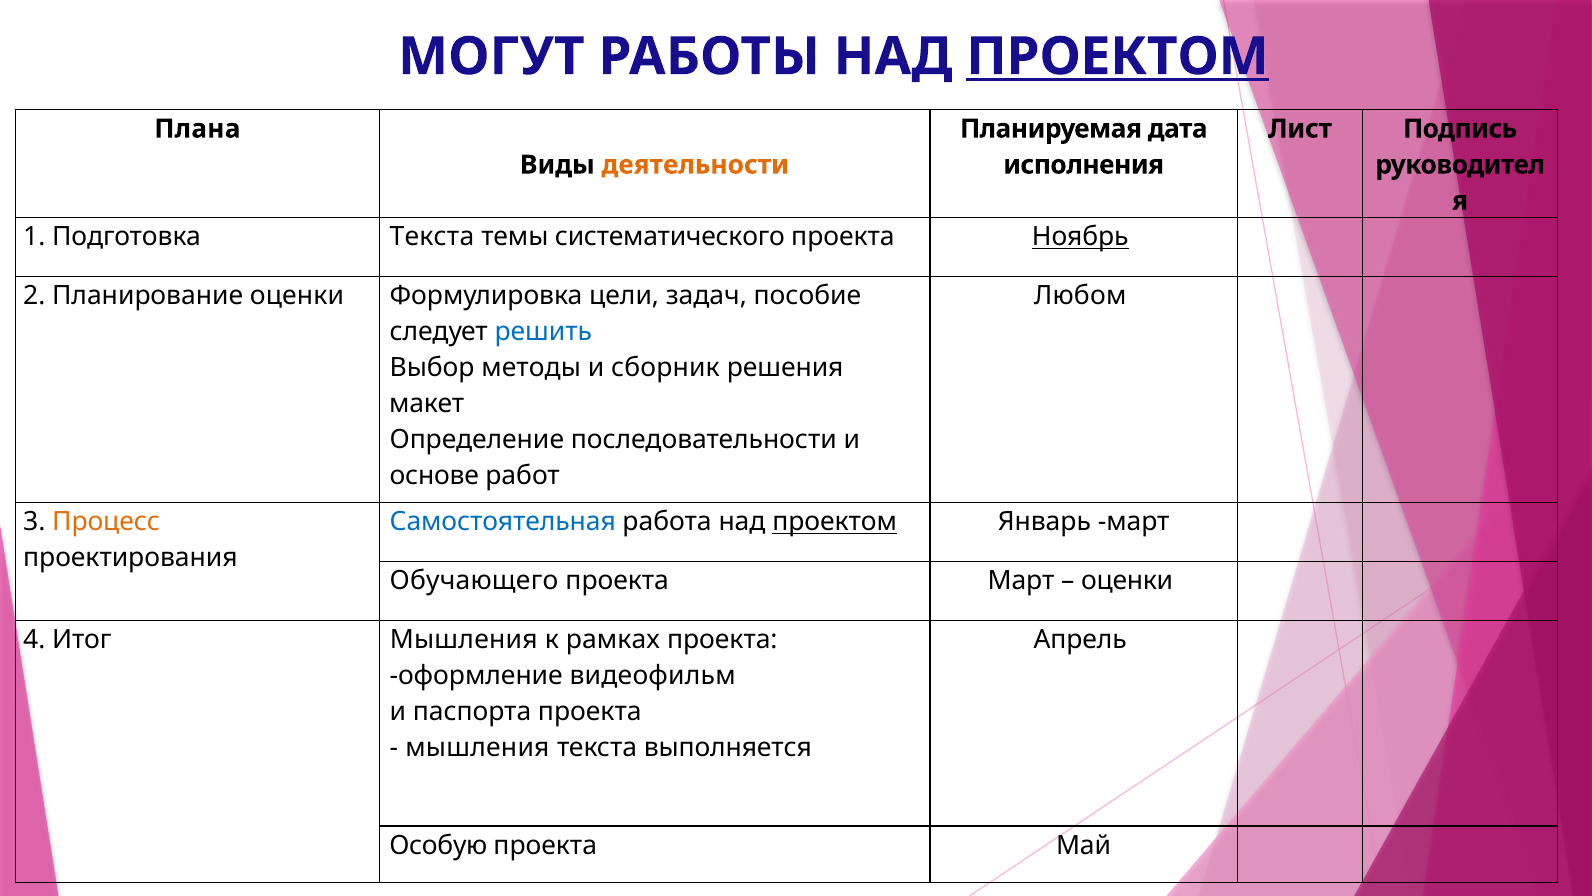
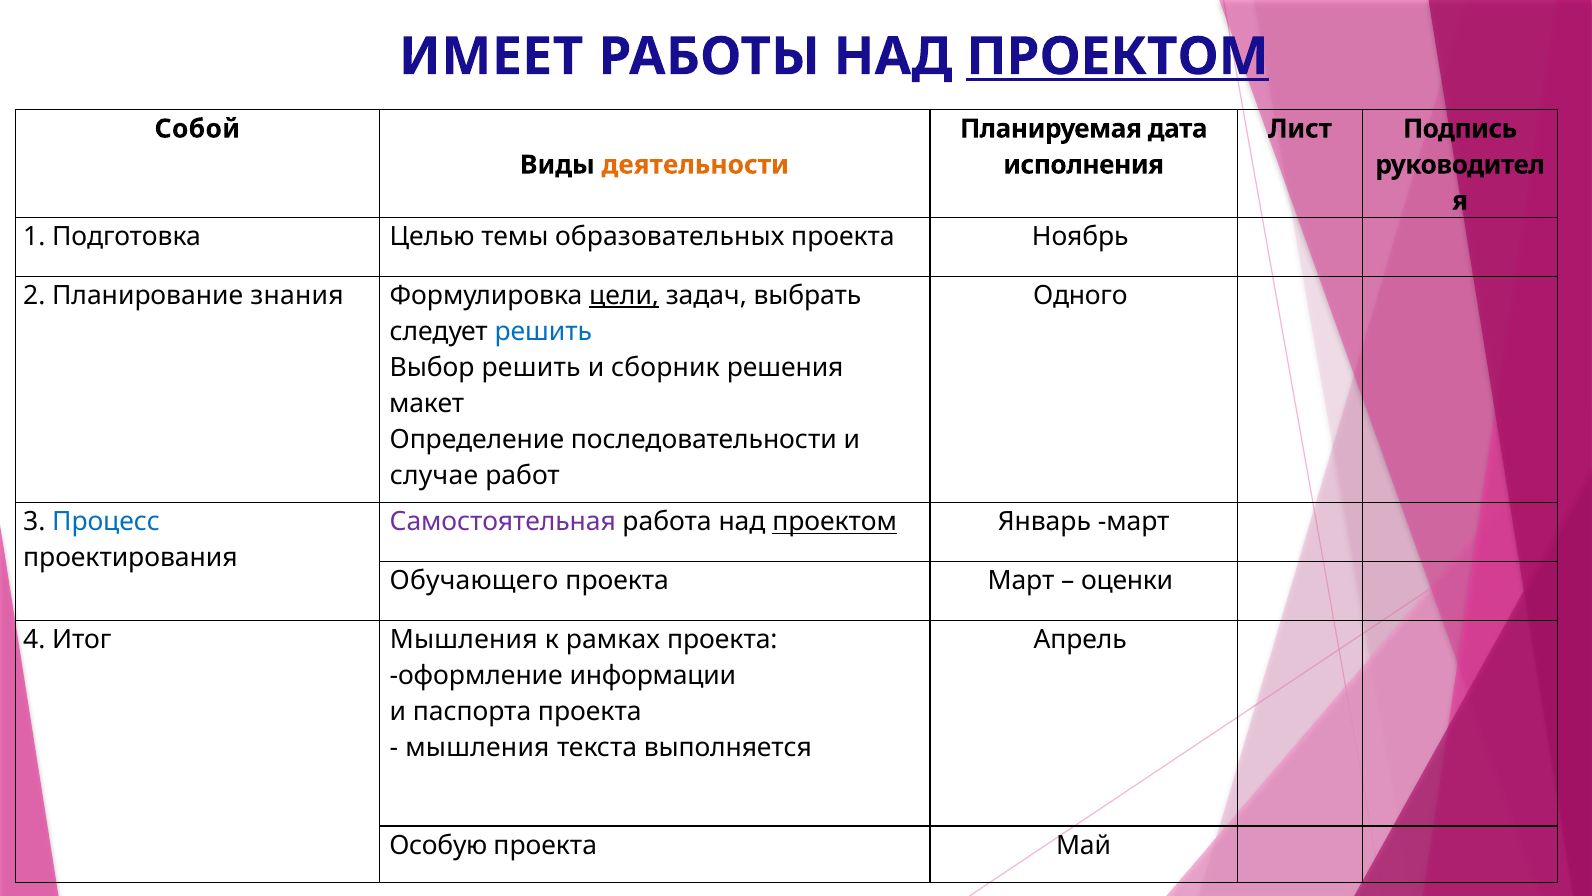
МОГУТ: МОГУТ -> ИМЕЕТ (491, 57)
Плана: Плана -> Собой (197, 129)
Подготовка Текста: Текста -> Целью (432, 237)
систематического: систематического -> образовательных (670, 237)
Ноябрь underline: present -> none (1080, 237)
Планирование оценки: оценки -> знания (297, 296)
цели underline: none -> present (624, 296)
пособие: пособие -> выбрать (807, 296)
Любом: Любом -> Одного (1080, 296)
Выбор методы: методы -> решить (531, 368)
основе: основе -> случае (434, 476)
Процесс colour: orange -> blue (106, 522)
Самостоятельная colour: blue -> purple (503, 522)
видеофильм: видеофильм -> информации (653, 675)
